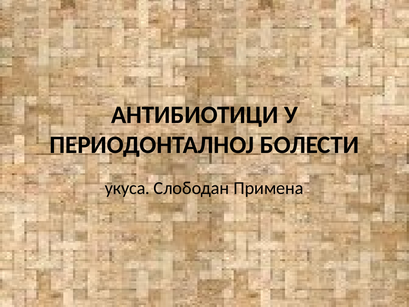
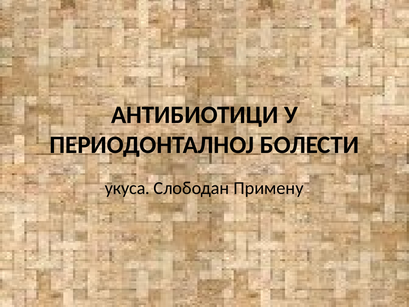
Примена: Примена -> Примену (269, 188)
